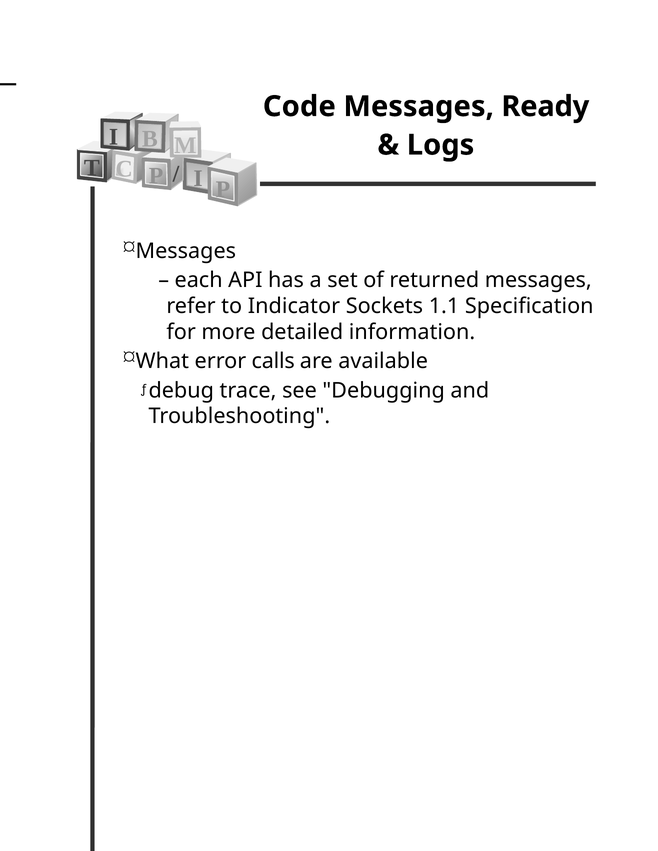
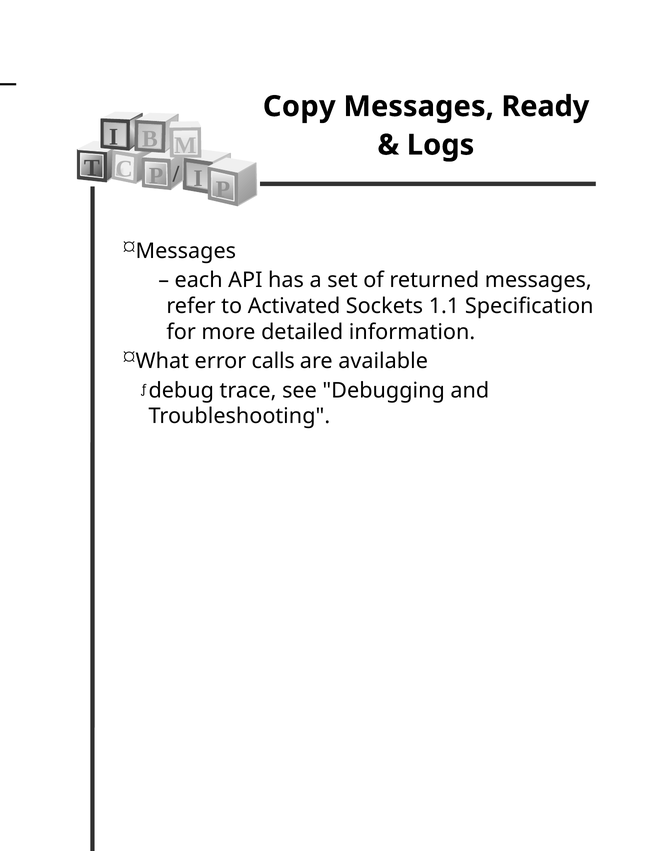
Code: Code -> Copy (299, 106)
Indicator: Indicator -> Activated (294, 306)
